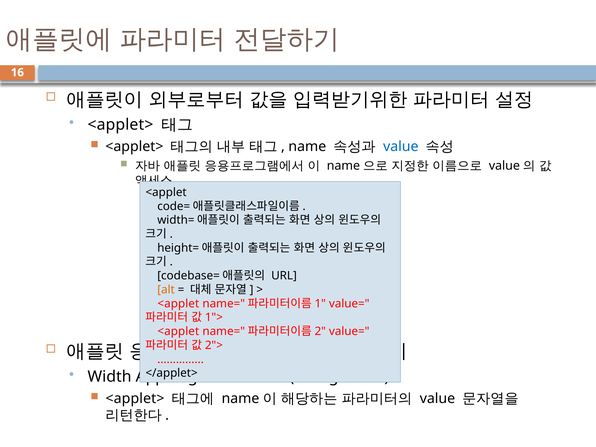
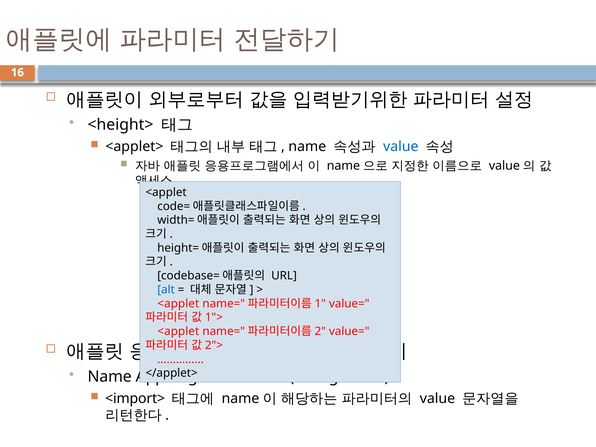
<applet>: <applet> -> <height> (120, 125)
alt colour: orange -> blue (166, 290)
Width: Width -> Name (110, 377)
<applet>: <applet> -> <import> (135, 398)
